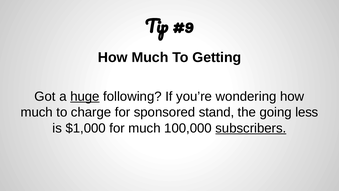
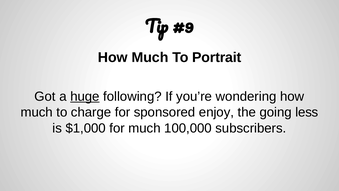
Getting: Getting -> Portrait (217, 57)
stand: stand -> enjoy (216, 112)
subscribers underline: present -> none (251, 128)
